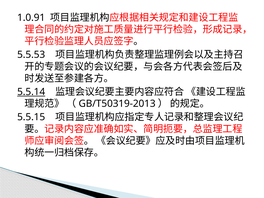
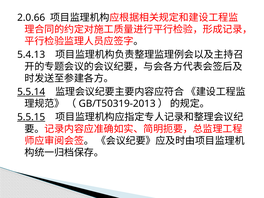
1.0.91: 1.0.91 -> 2.0.66 (31, 18)
5.5.53: 5.5.53 -> 5.4.13 (31, 55)
5.5.15 underline: none -> present (31, 117)
